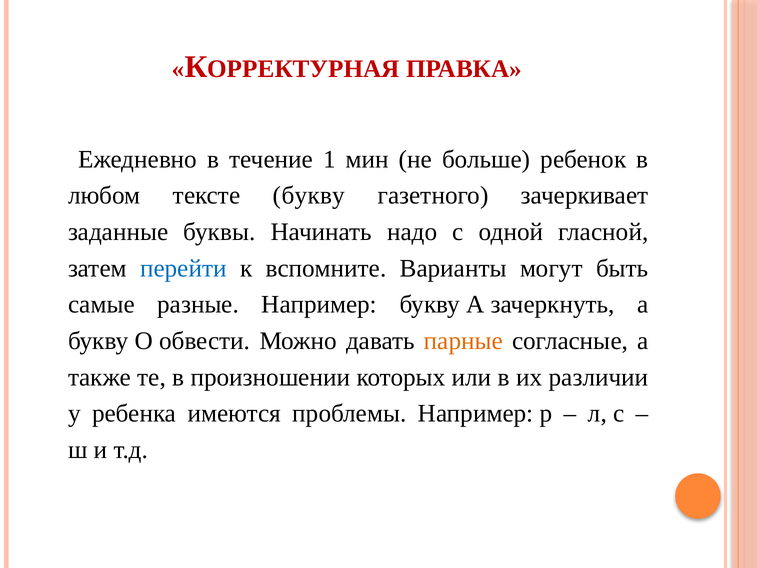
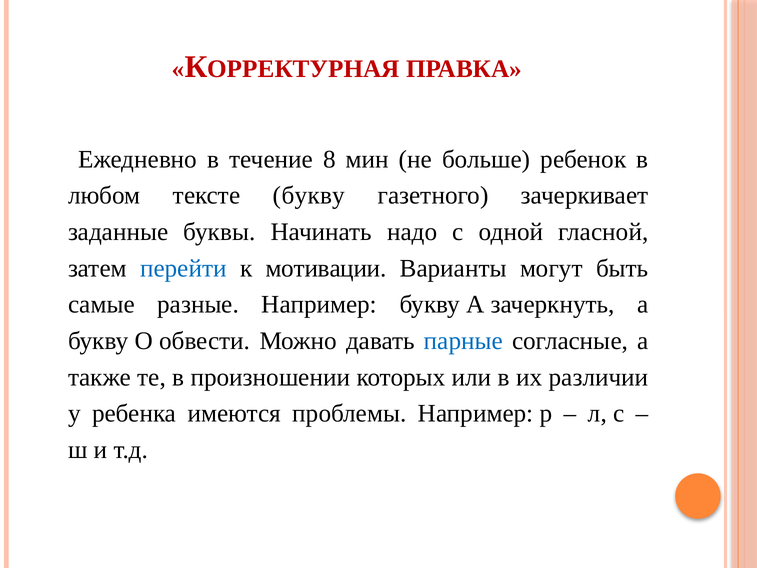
1: 1 -> 8 (329, 159)
вспомните: вспомните -> мотивации (326, 268)
парные colour: orange -> blue (463, 341)
